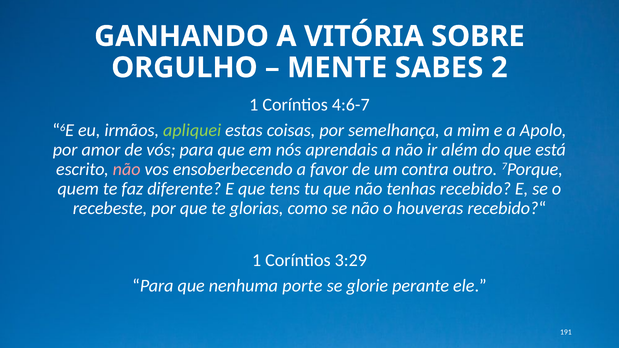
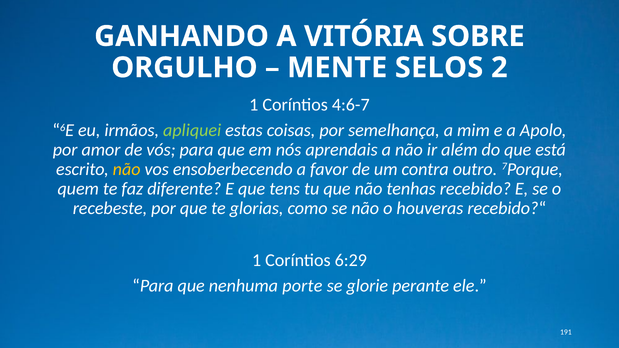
SABES: SABES -> SELOS (439, 68)
não colour: pink -> yellow (127, 169)
3:29: 3:29 -> 6:29 (351, 260)
